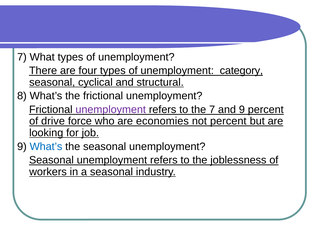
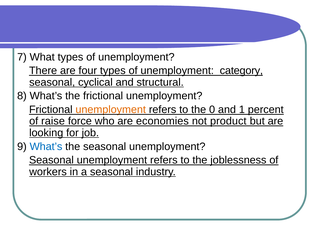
unemployment colour: purple -> orange (111, 110)
the 7: 7 -> 0 (212, 110)
and 9: 9 -> 1 (242, 110)
drive: drive -> raise (53, 121)
not percent: percent -> product (228, 121)
